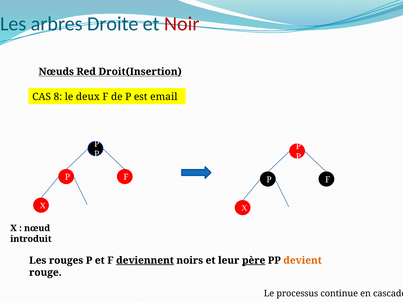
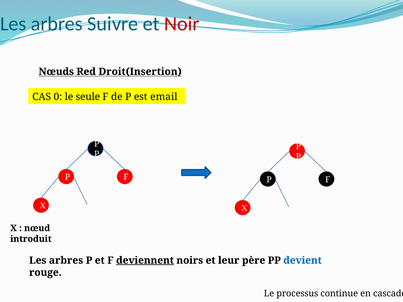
Droite: Droite -> Suivre (113, 24)
8: 8 -> 0 (58, 97)
deux: deux -> seule (88, 97)
rouges: rouges -> arbres (66, 261)
père underline: present -> none (254, 261)
devient colour: orange -> blue (303, 261)
